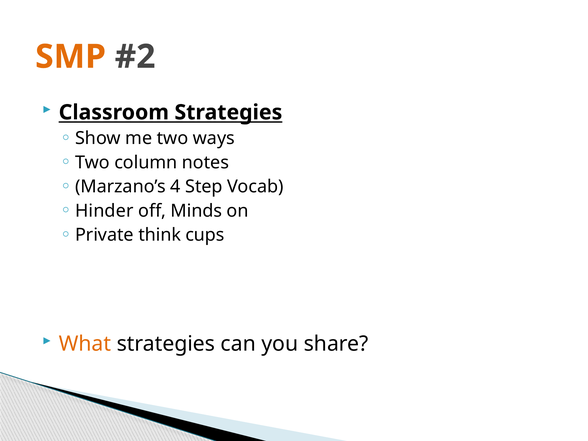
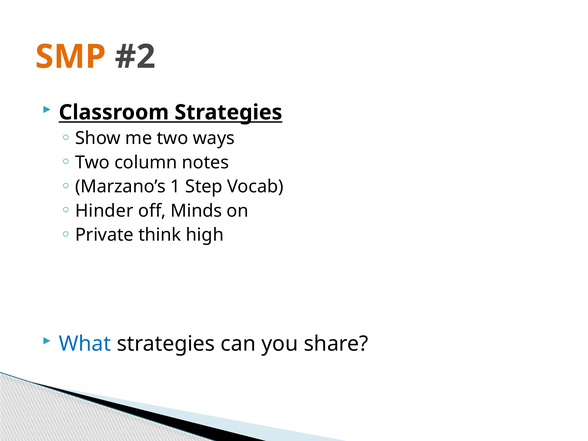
4: 4 -> 1 (175, 187)
cups: cups -> high (205, 235)
What colour: orange -> blue (85, 344)
